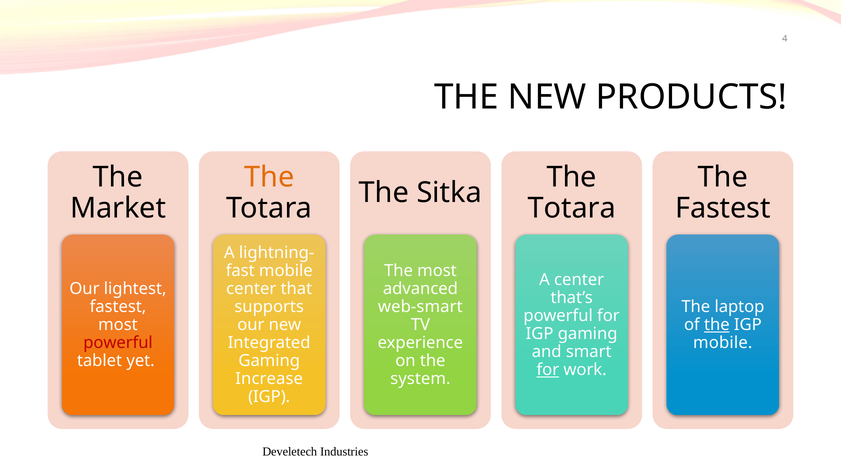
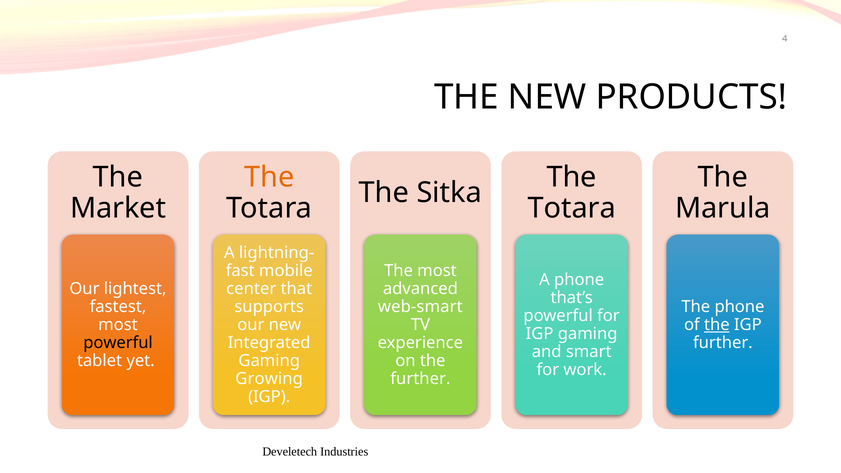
Fastest: Fastest -> Marula (723, 208)
A center: center -> phone (579, 280)
The laptop: laptop -> phone (739, 307)
powerful colour: red -> black (118, 343)
mobile: mobile -> further (723, 343)
for underline: present -> none (548, 370)
Increase: Increase -> Growing (269, 379)
system: system -> further (420, 379)
